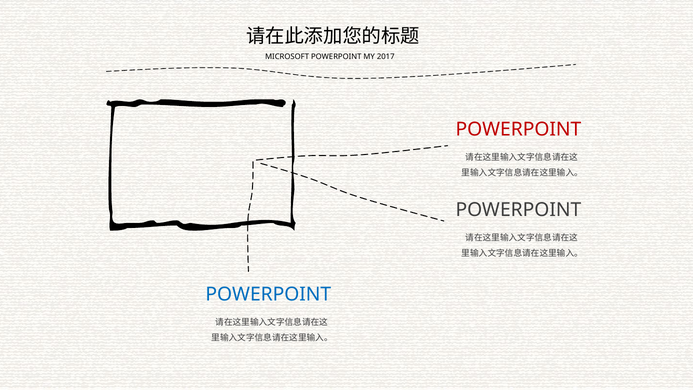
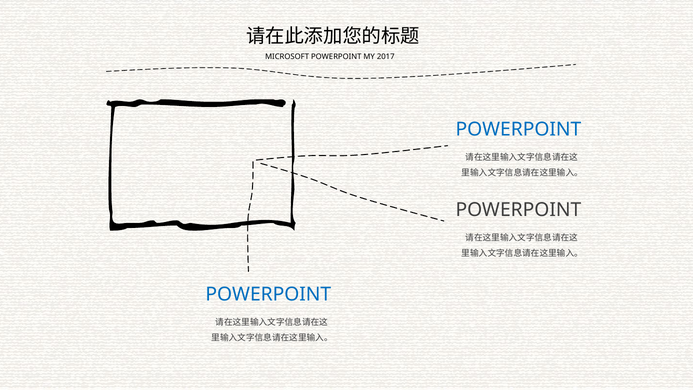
POWERPOINT colour: red -> blue (518, 129)
